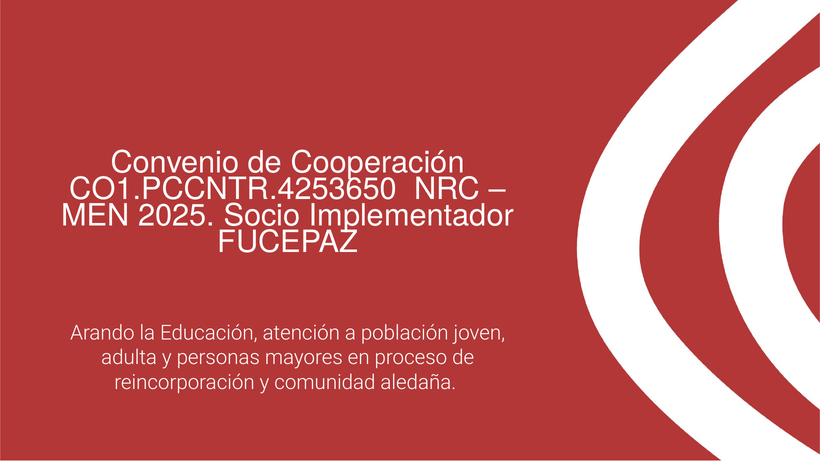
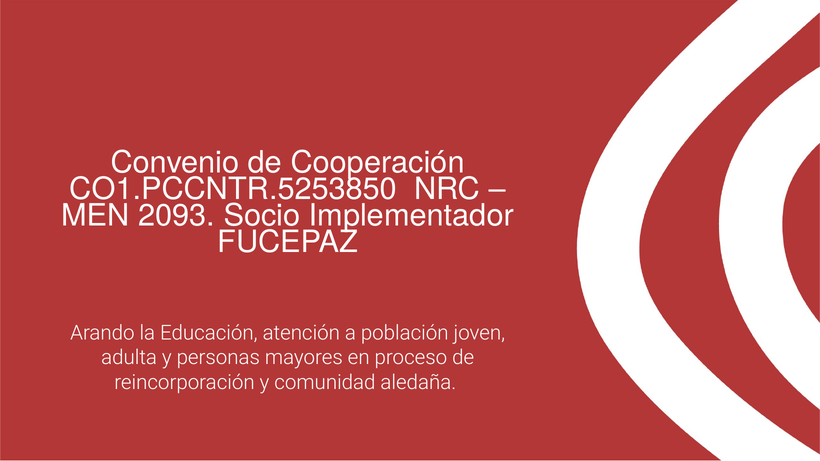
CO1.PCCNTR.4253650: CO1.PCCNTR.4253650 -> CO1.PCCNTR.5253850 (233, 189)
2025: 2025 -> 2093 (177, 216)
